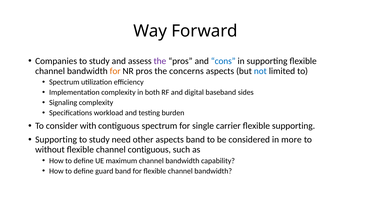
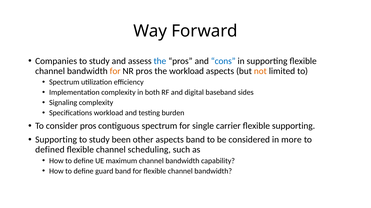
the colour: purple -> blue (160, 61)
the concerns: concerns -> workload (187, 71)
not colour: blue -> orange (260, 71)
consider with: with -> pros (88, 126)
need: need -> been (121, 140)
without: without -> defined (50, 150)
channel contiguous: contiguous -> scheduling (149, 150)
